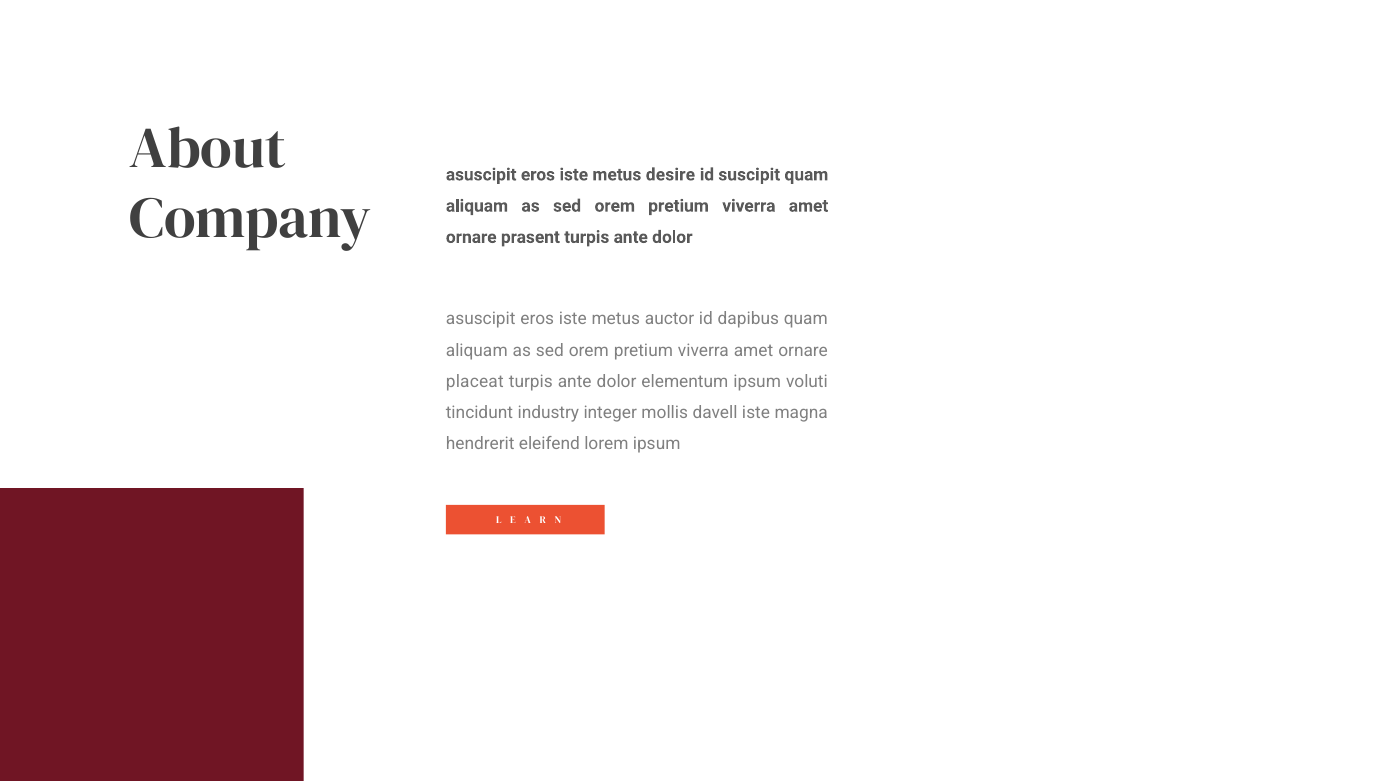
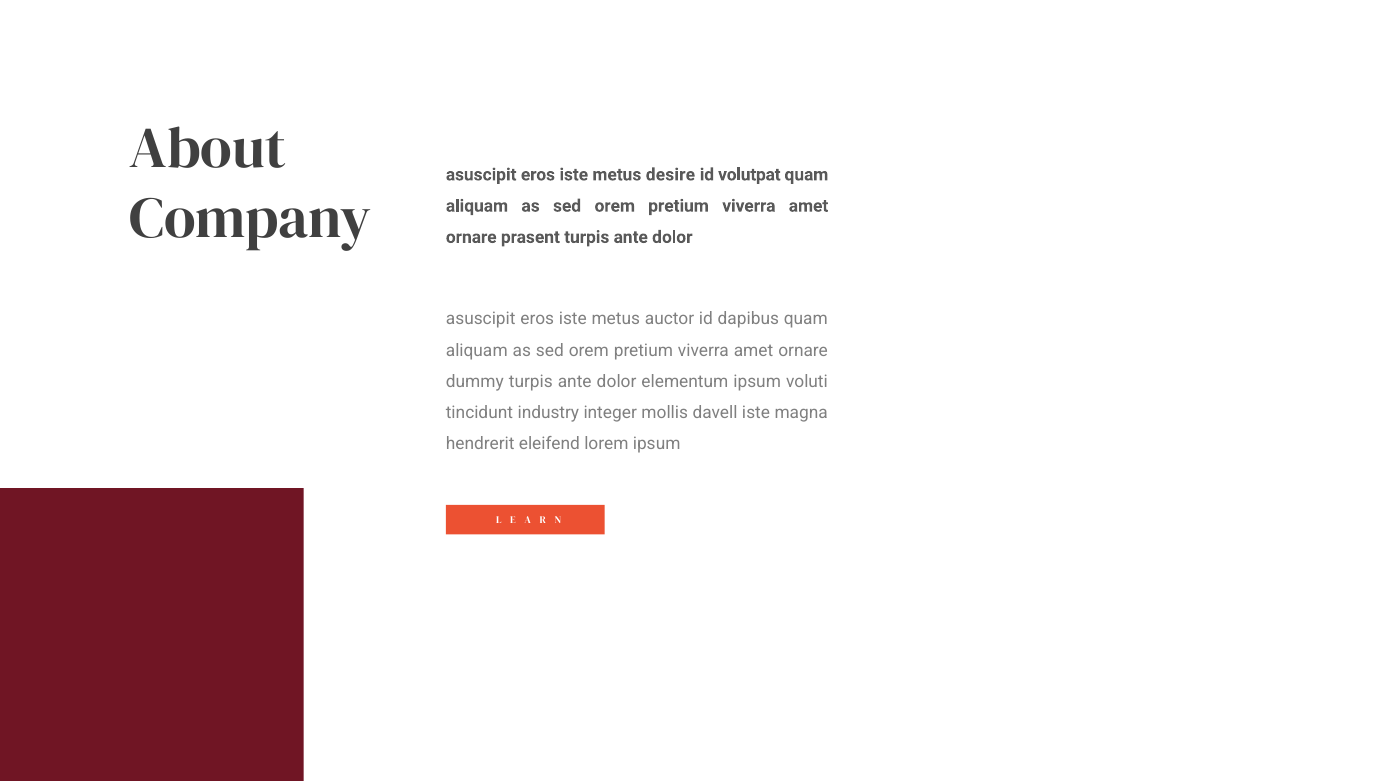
suscipit: suscipit -> volutpat (749, 175)
placeat: placeat -> dummy (475, 382)
